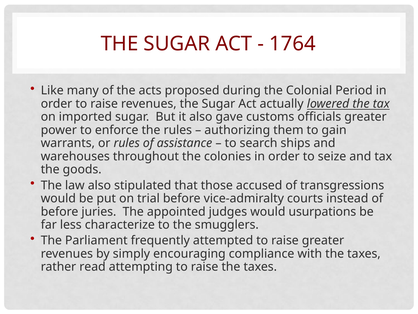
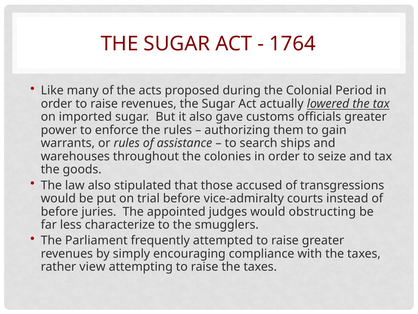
usurpations: usurpations -> obstructing (322, 211)
read: read -> view (92, 267)
